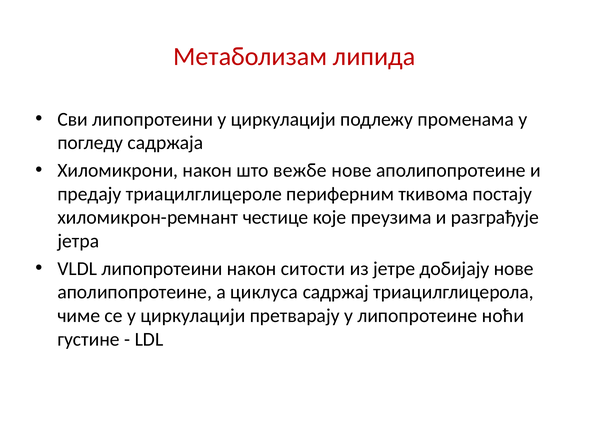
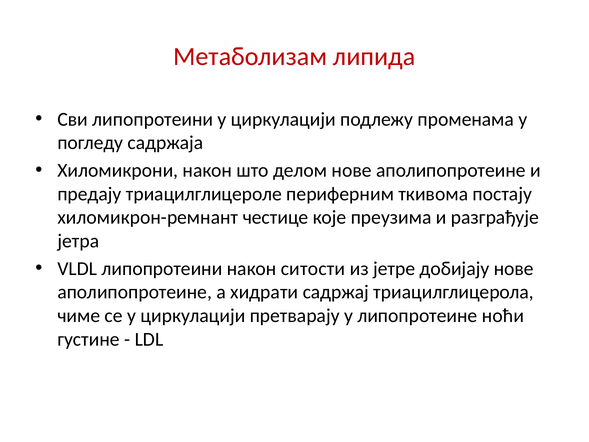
вежбе: вежбе -> делом (300, 170)
циклуса: циклуса -> хидрати (264, 292)
